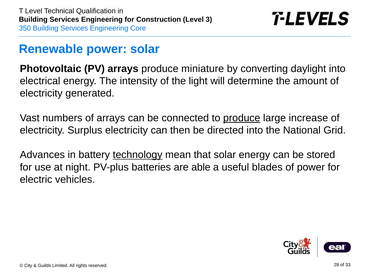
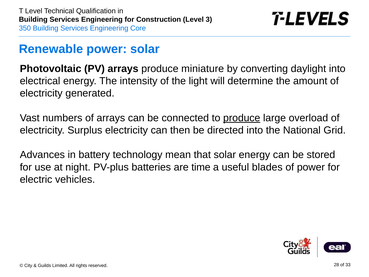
increase: increase -> overload (308, 118)
technology underline: present -> none (138, 155)
able: able -> time (201, 167)
